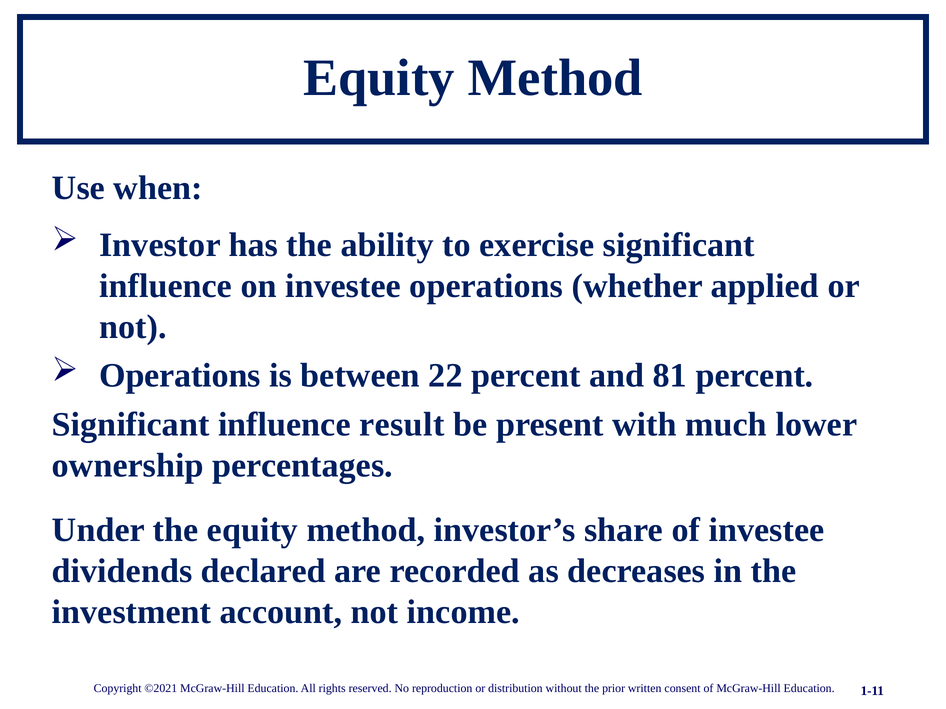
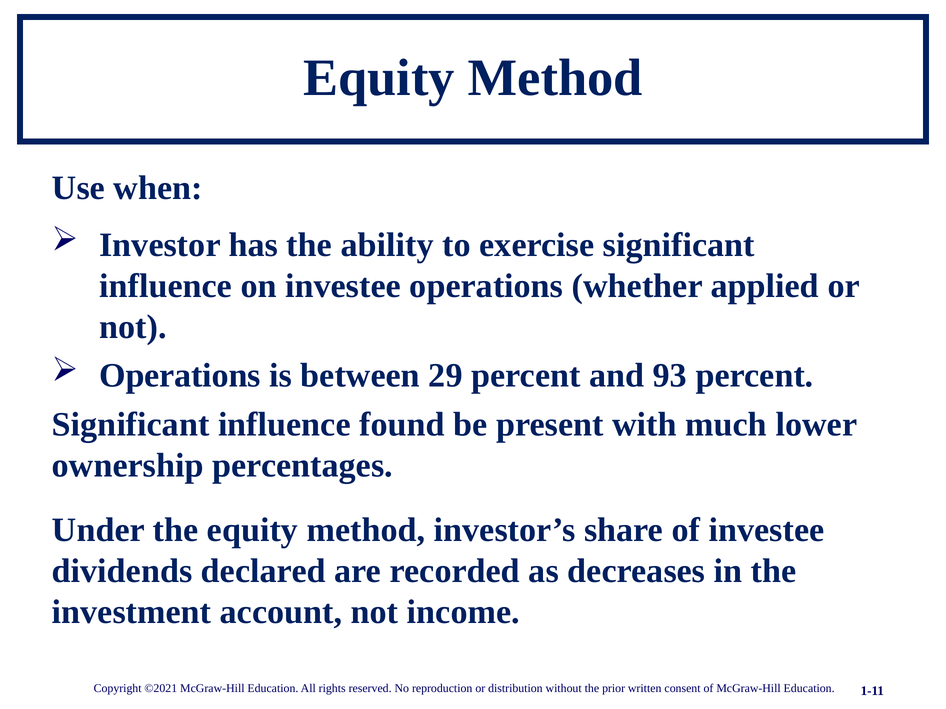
22: 22 -> 29 (446, 376)
81: 81 -> 93 (670, 376)
result: result -> found (402, 425)
